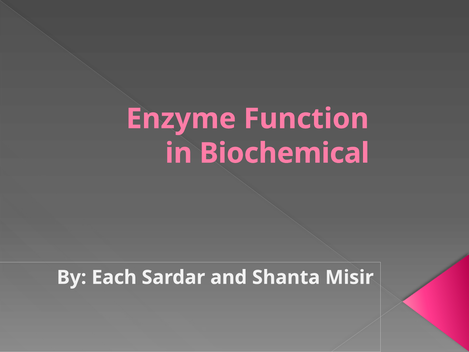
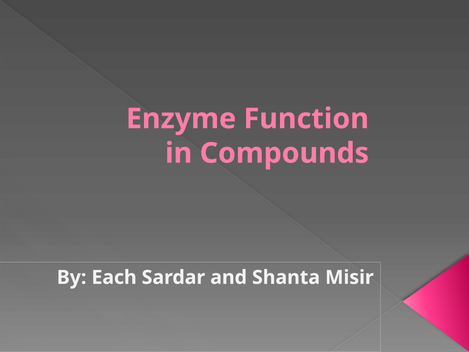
Biochemical: Biochemical -> Compounds (284, 153)
